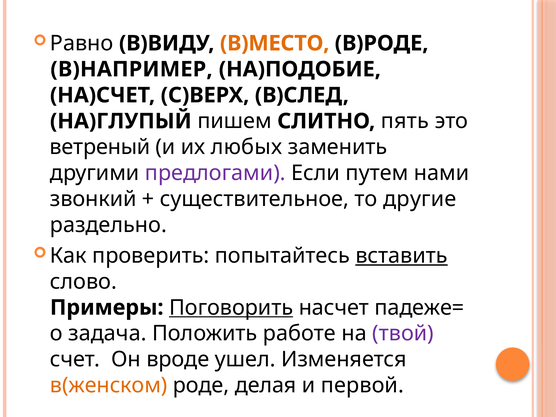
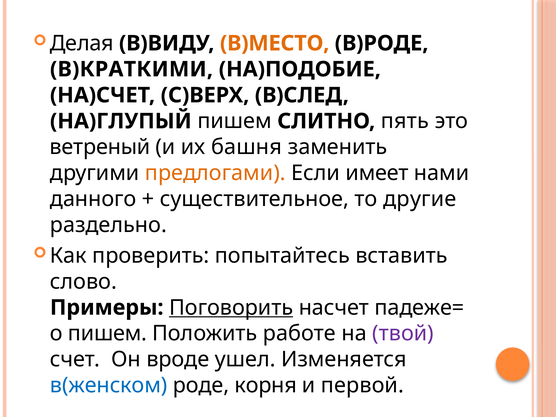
Равно: Равно -> Делая (82, 43)
В)НАПРИМЕР: В)НАПРИМЕР -> В)КРАТКИМИ (131, 69)
любых: любых -> башня (247, 147)
предлогами colour: purple -> orange (215, 173)
путем: путем -> имеет (377, 173)
звонкий: звонкий -> данного (93, 199)
вставить underline: present -> none (402, 256)
о задача: задача -> пишем (107, 334)
в(женском colour: orange -> blue (109, 385)
делая: делая -> корня (266, 385)
